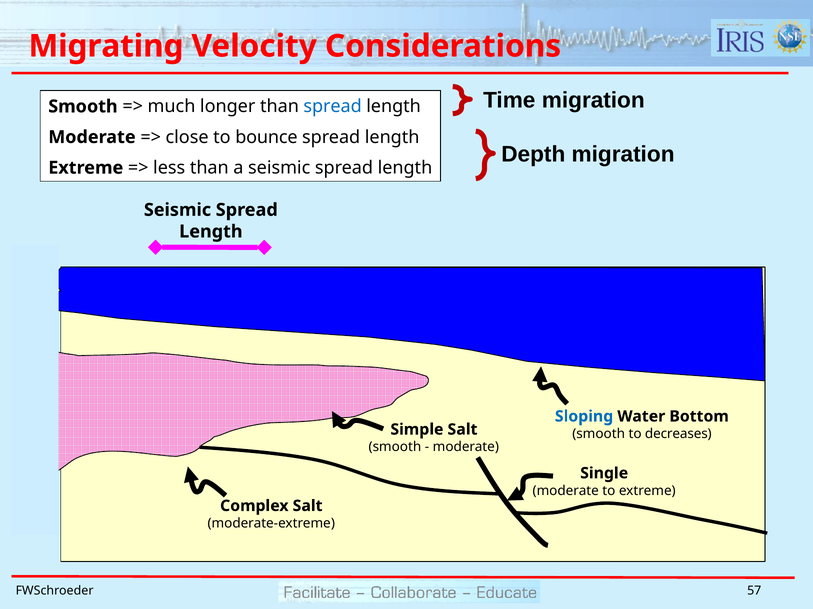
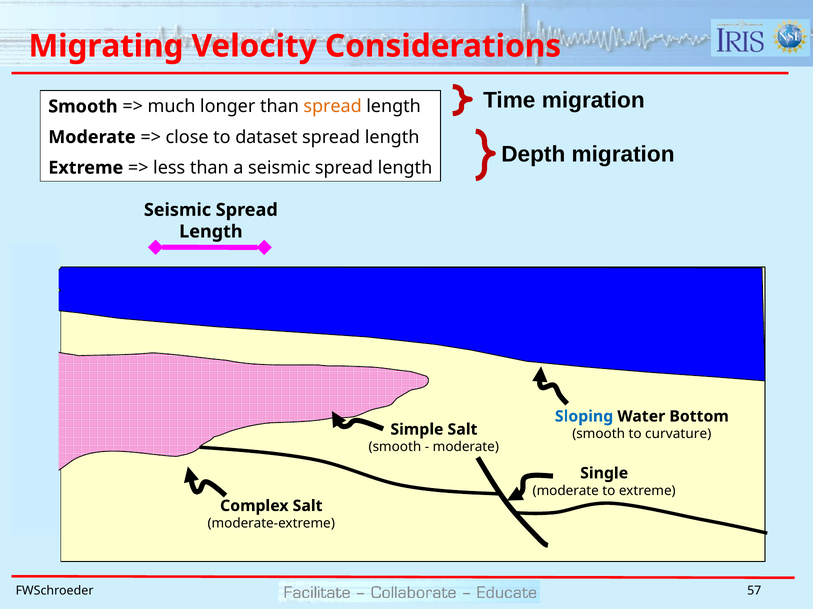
spread colour: blue -> orange (333, 107)
bounce: bounce -> dataset (266, 137)
decreases: decreases -> curvature (678, 434)
